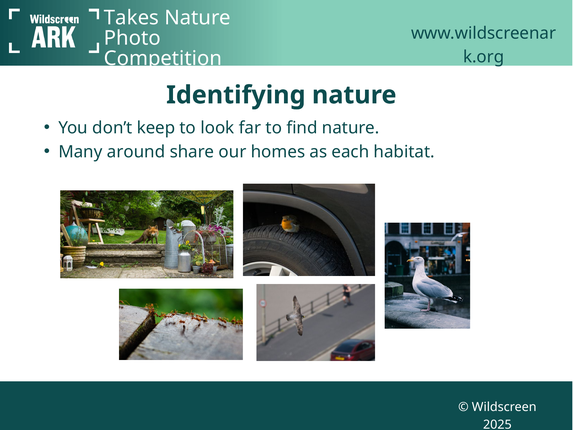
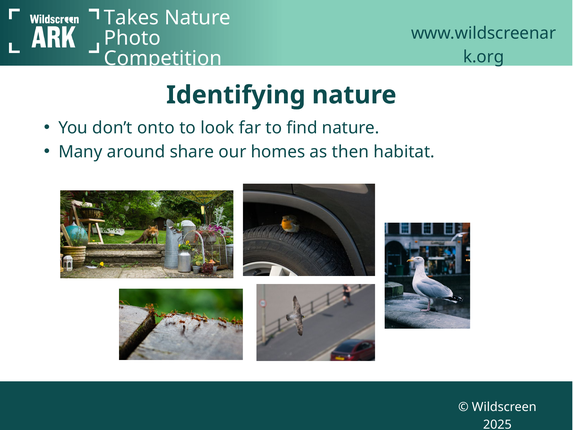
keep: keep -> onto (156, 128)
each: each -> then (350, 152)
